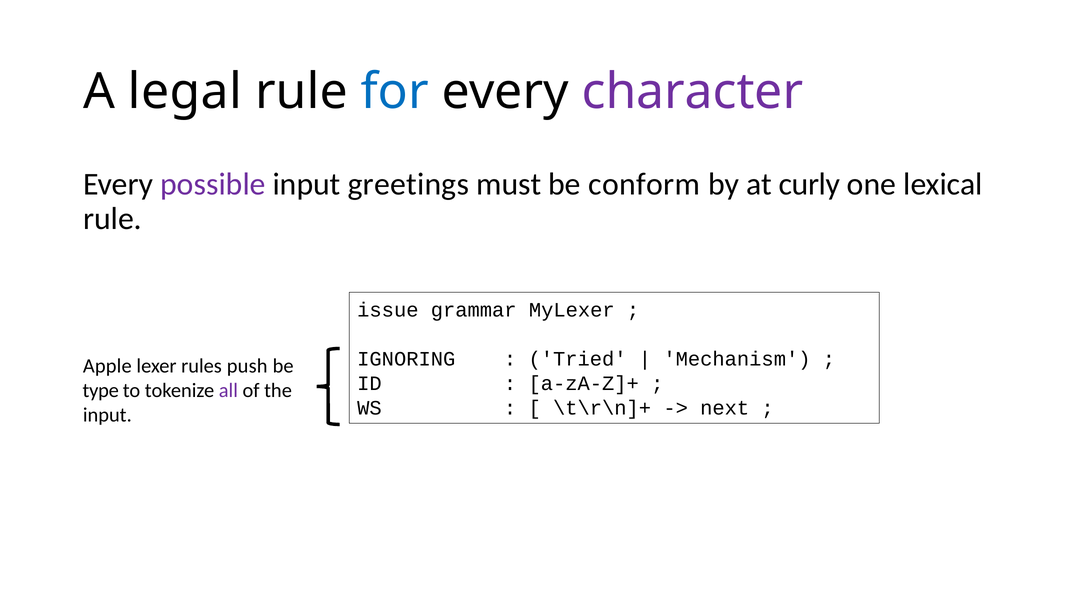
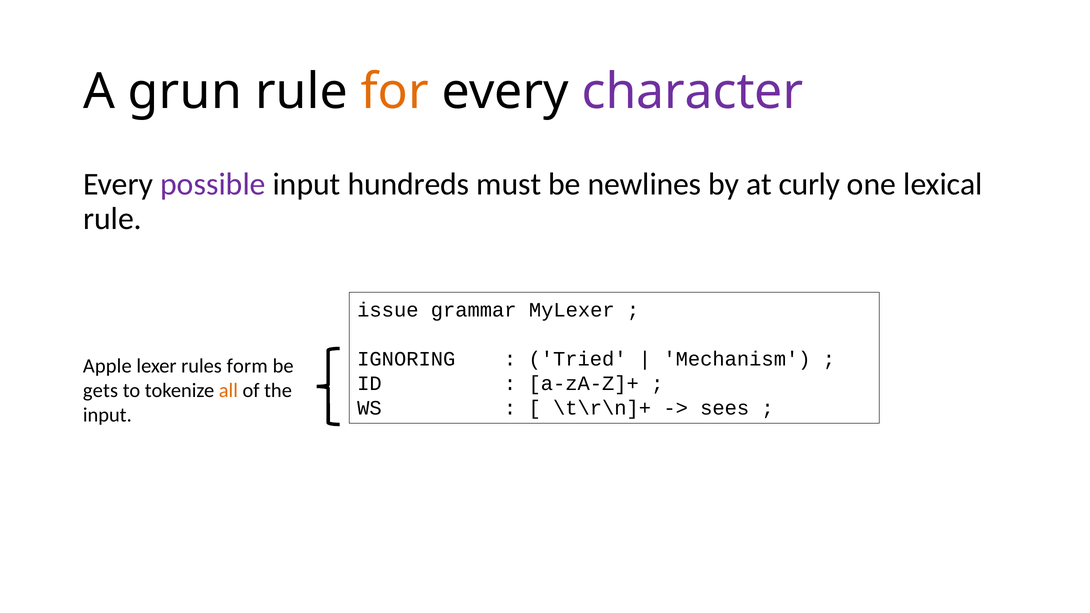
legal: legal -> grun (185, 92)
for colour: blue -> orange (395, 92)
greetings: greetings -> hundreds (409, 184)
conform: conform -> newlines (644, 184)
push: push -> form (247, 366)
type: type -> gets (101, 391)
all colour: purple -> orange (228, 391)
next: next -> sees (725, 408)
